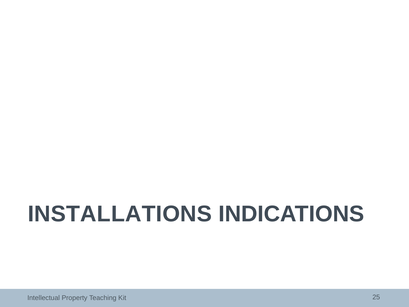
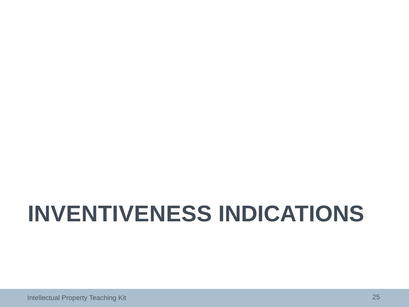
INSTALLATIONS: INSTALLATIONS -> INVENTIVENESS (120, 214)
